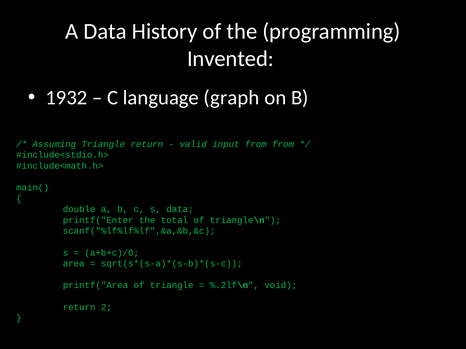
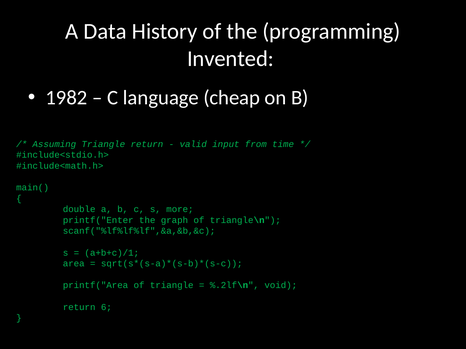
1932: 1932 -> 1982 (66, 98)
graph: graph -> cheap (232, 98)
from from: from -> time (283, 144)
s data: data -> more (180, 210)
total: total -> graph (174, 220)
a+b+c)/0: a+b+c)/0 -> a+b+c)/1 (112, 253)
2: 2 -> 6 (106, 307)
